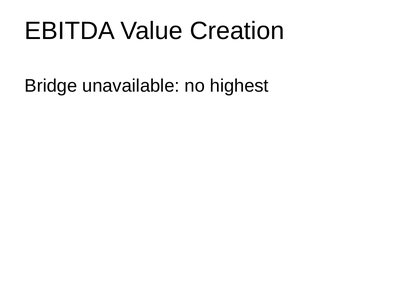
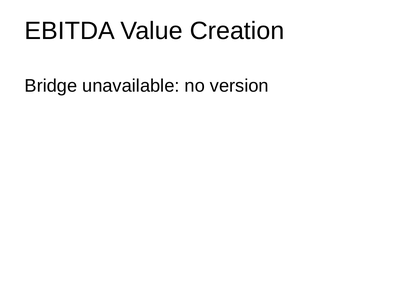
highest: highest -> version (239, 86)
